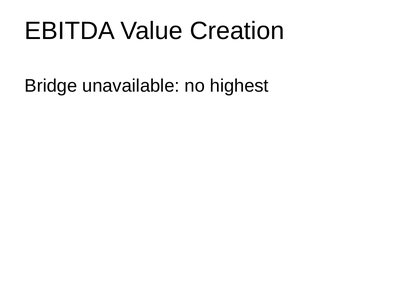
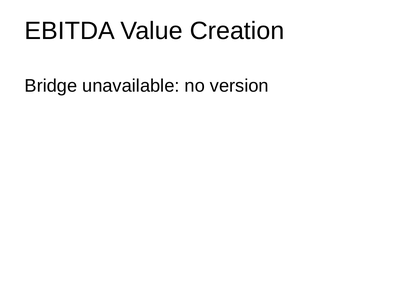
highest: highest -> version (239, 86)
